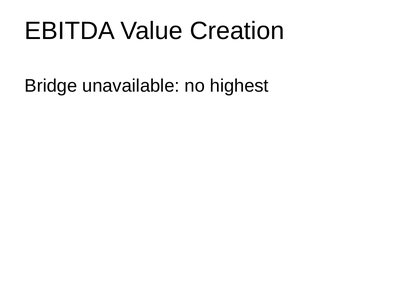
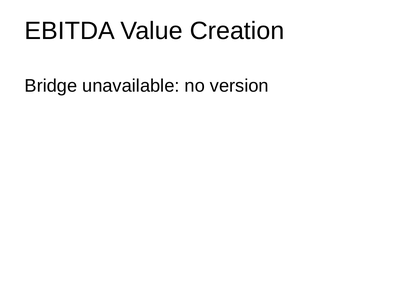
highest: highest -> version (239, 86)
